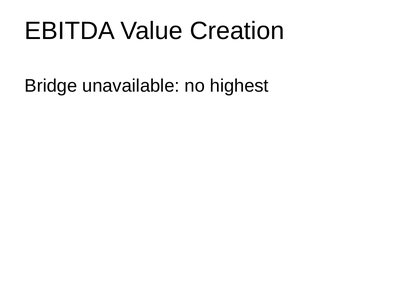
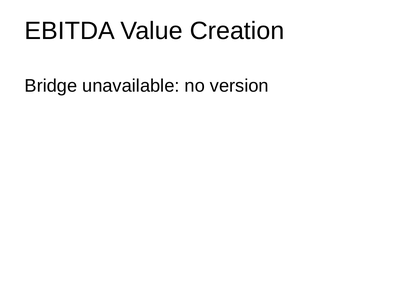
highest: highest -> version (239, 86)
